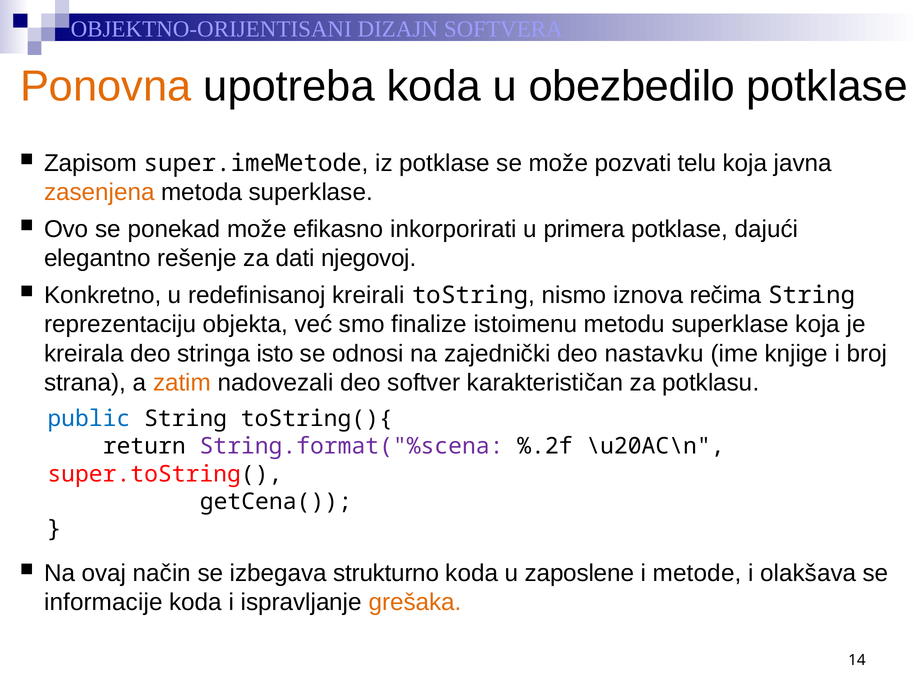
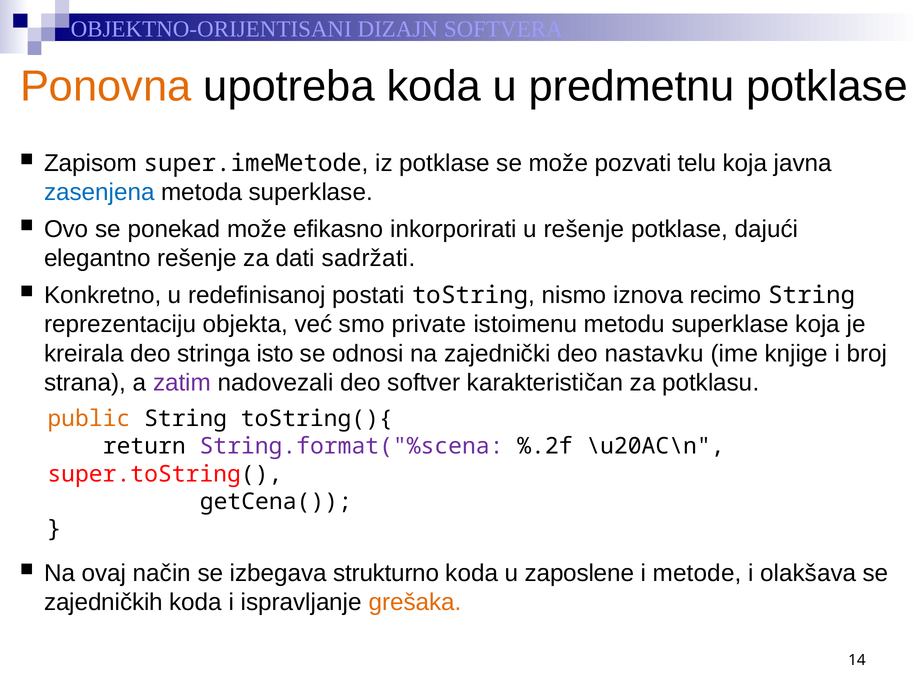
obezbedilo: obezbedilo -> predmetnu (632, 86)
zasenjena colour: orange -> blue (99, 192)
u primera: primera -> rešenje (584, 229)
njegovoj: njegovoj -> sadržati (368, 258)
kreirali: kreirali -> postati (368, 295)
rečima: rečima -> recimo (726, 295)
finalize: finalize -> private (429, 324)
zatim colour: orange -> purple (182, 383)
public colour: blue -> orange (89, 419)
informacije: informacije -> zajedničkih (103, 602)
